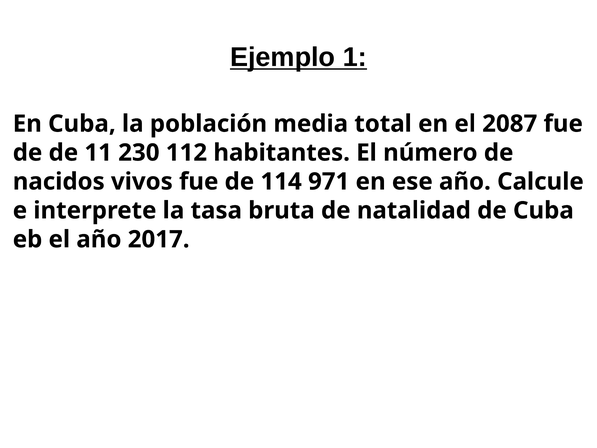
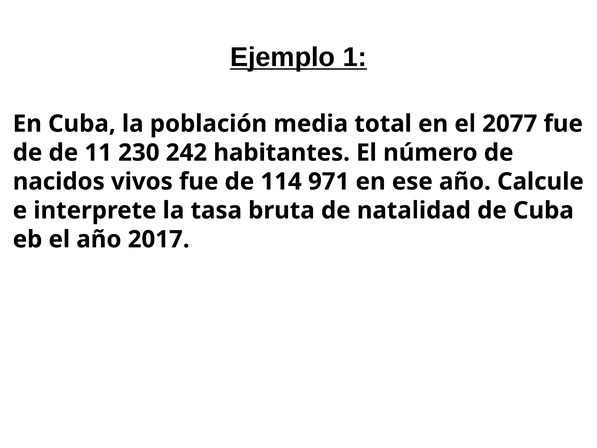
2087: 2087 -> 2077 (510, 124)
112: 112 -> 242 (186, 153)
